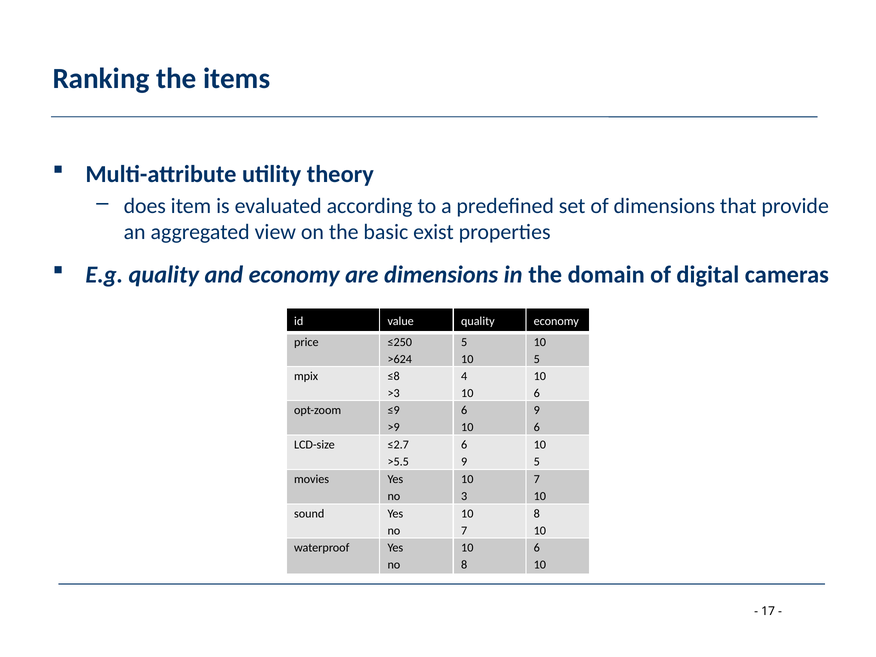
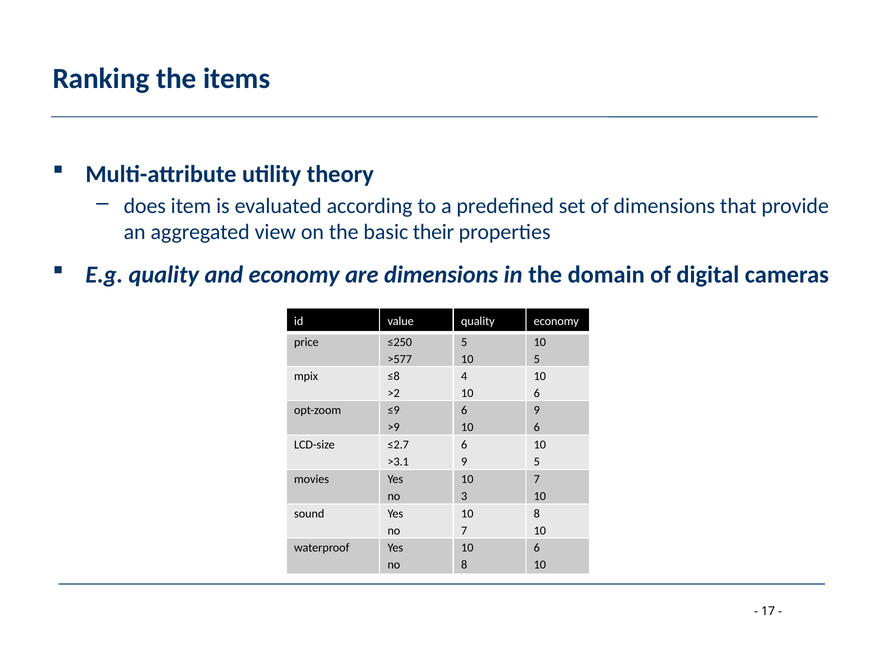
exist: exist -> their (434, 232)
>624: >624 -> >577 (400, 359)
>3: >3 -> >2 (394, 393)
>5.5: >5.5 -> >3.1 (398, 462)
